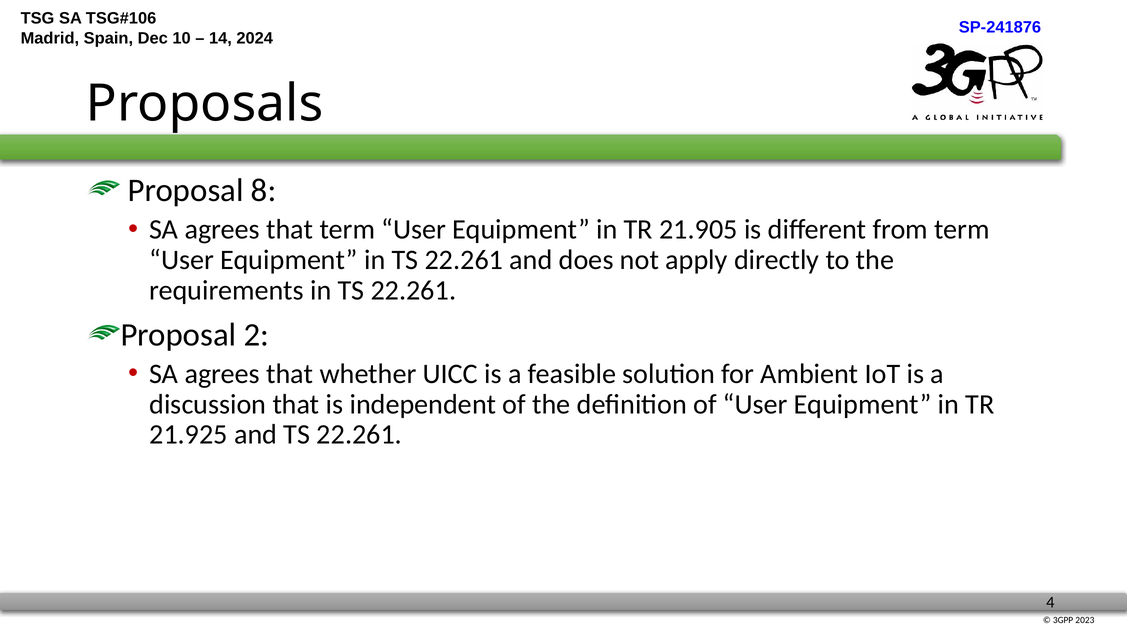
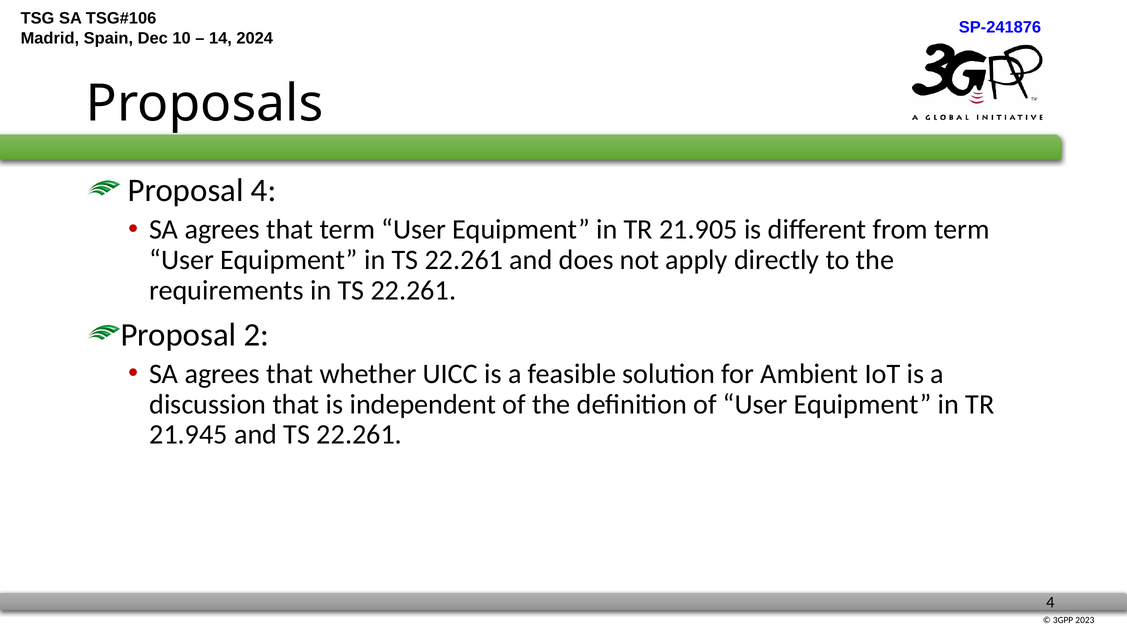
Proposal 8: 8 -> 4 (264, 191)
21.925: 21.925 -> 21.945 (188, 435)
